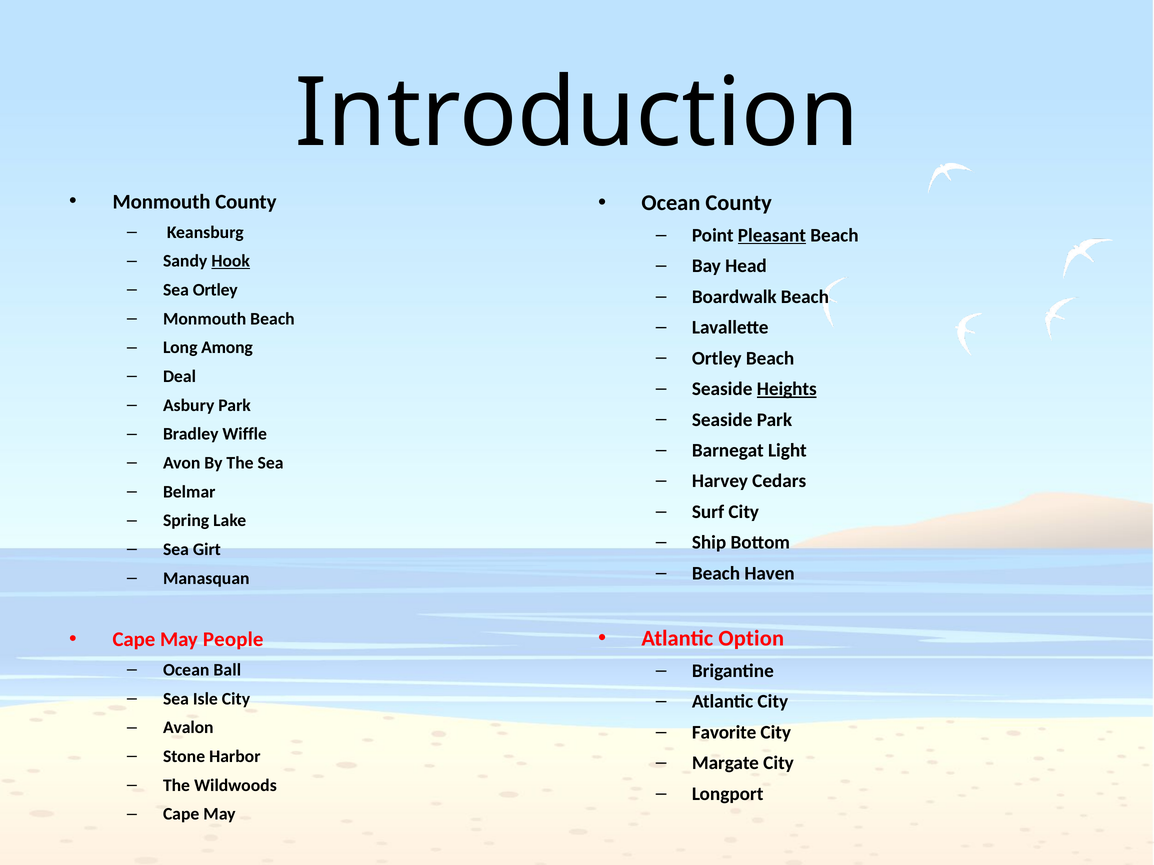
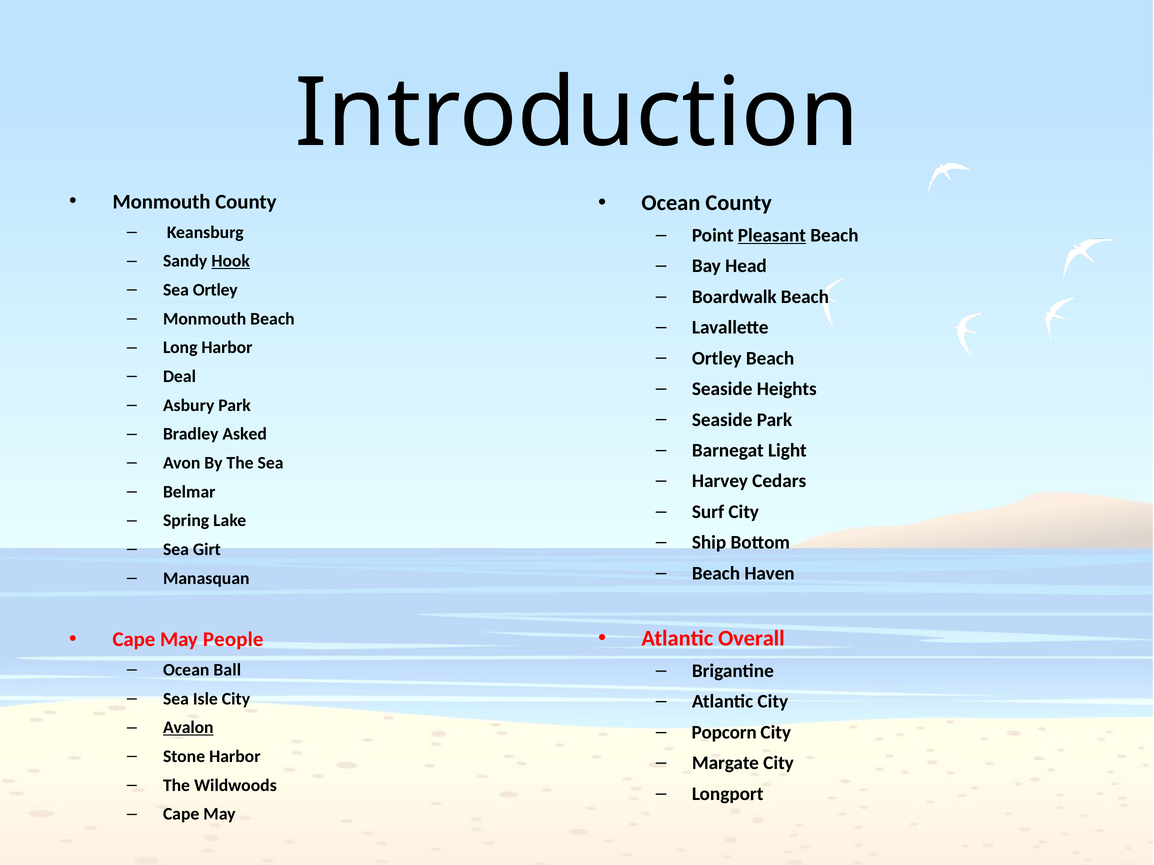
Long Among: Among -> Harbor (227, 348)
Heights underline: present -> none (787, 389)
Wiffle: Wiffle -> Asked (245, 434)
Option: Option -> Overall (751, 639)
Avalon underline: none -> present (188, 728)
Favorite: Favorite -> Popcorn (724, 733)
